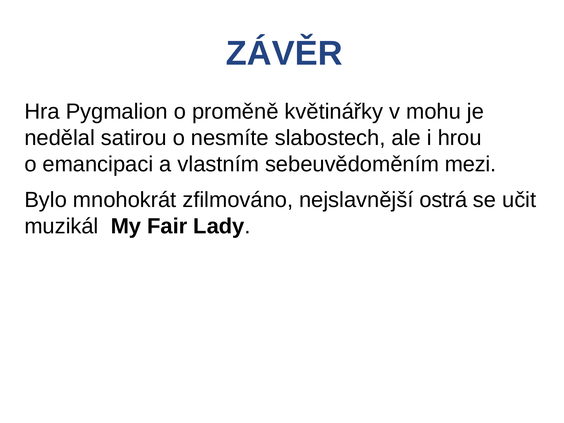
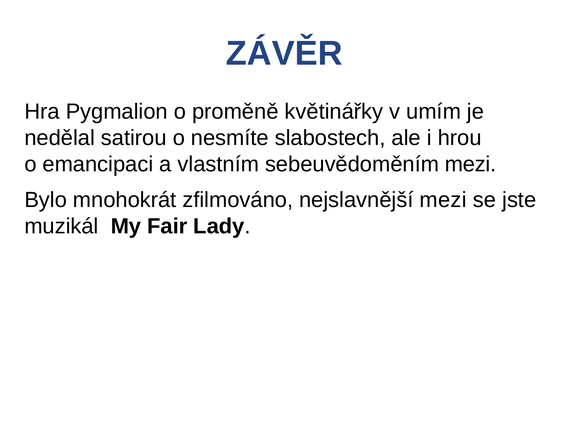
mohu: mohu -> umím (434, 111)
nejslavnější ostrá: ostrá -> mezi (443, 200)
učit: učit -> jste (519, 200)
